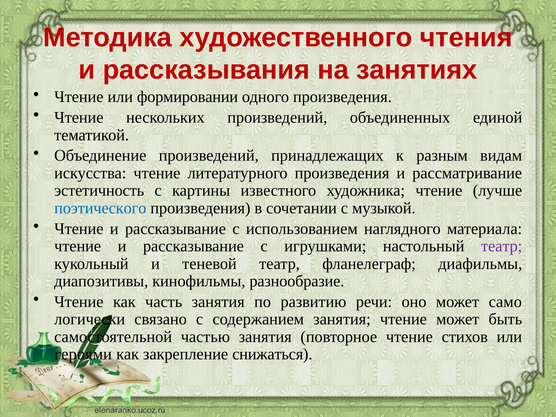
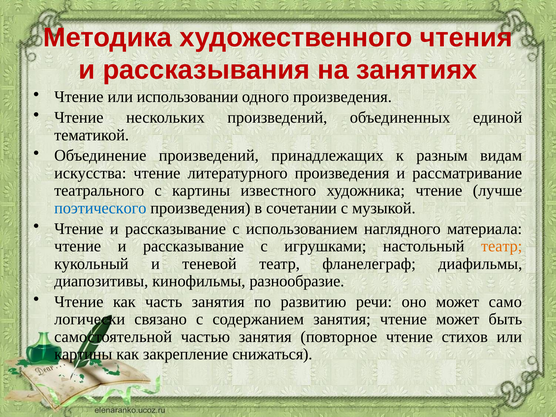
формировании: формировании -> использовании (188, 97)
эстетичность: эстетичность -> театрального (99, 191)
театр colour: purple -> orange (502, 246)
героями: героями -> картины (83, 354)
